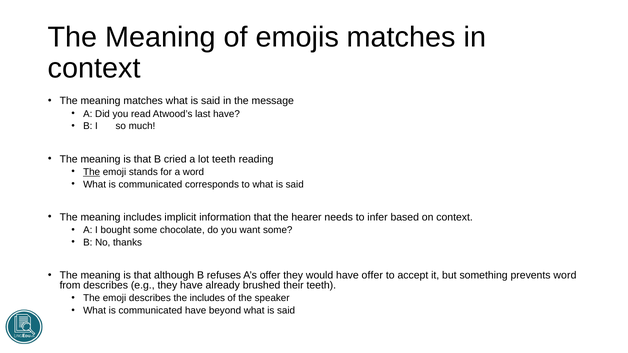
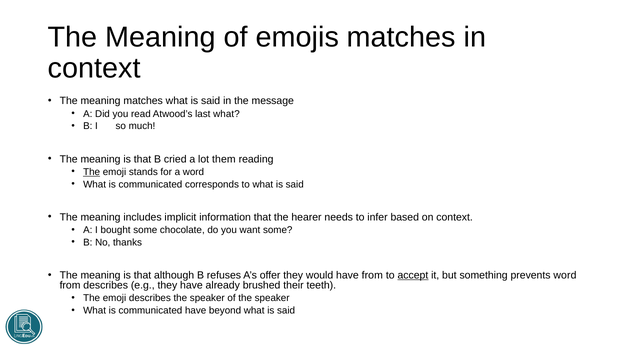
last have: have -> what (226, 114)
lot teeth: teeth -> them (224, 159)
have offer: offer -> from (372, 275)
accept underline: none -> present (413, 275)
describes the includes: includes -> speaker (207, 298)
